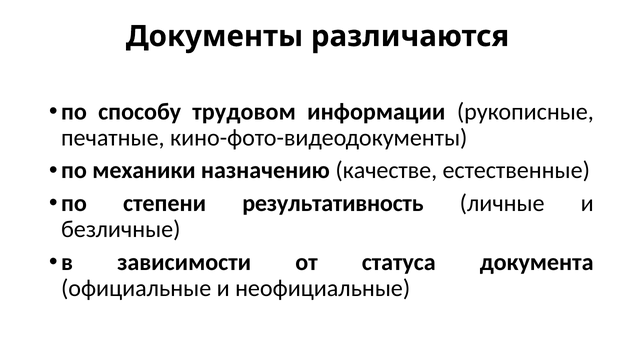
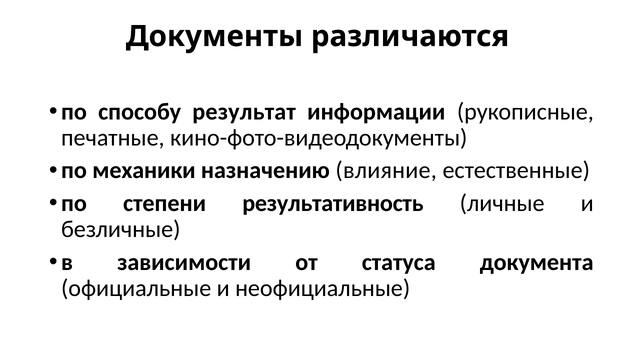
трудовом: трудовом -> результат (244, 112)
качестве: качестве -> влияние (386, 170)
